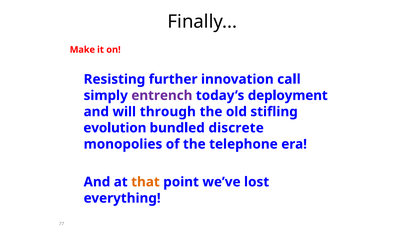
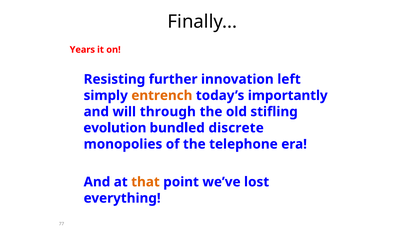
Make: Make -> Years (82, 50)
call: call -> left (289, 79)
entrench colour: purple -> orange (162, 95)
deployment: deployment -> importantly (288, 95)
